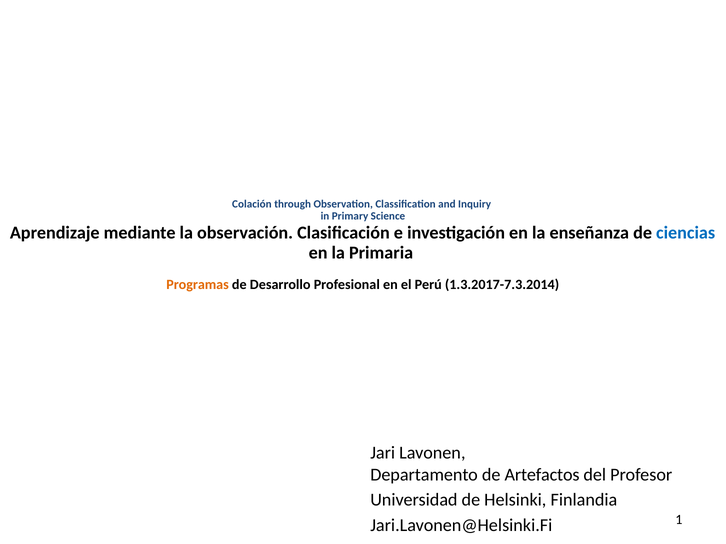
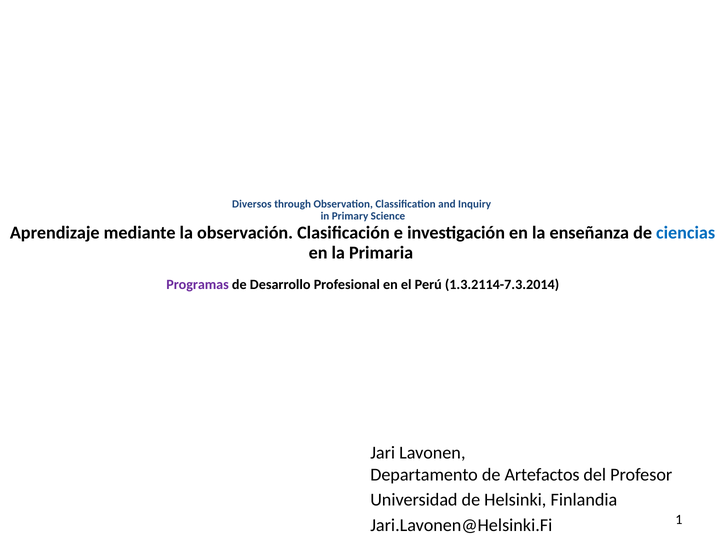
Colación: Colación -> Diversos (252, 204)
Programas colour: orange -> purple (198, 285)
1.3.2017-7.3.2014: 1.3.2017-7.3.2014 -> 1.3.2114-7.3.2014 (502, 285)
